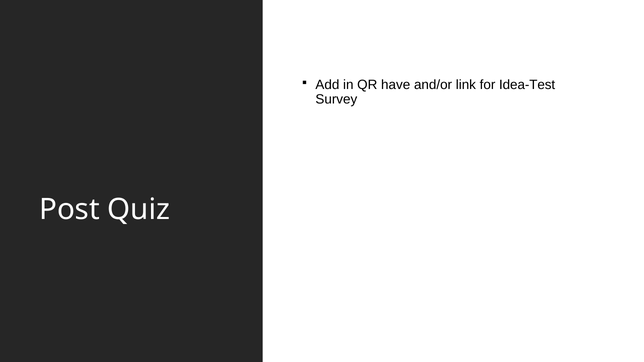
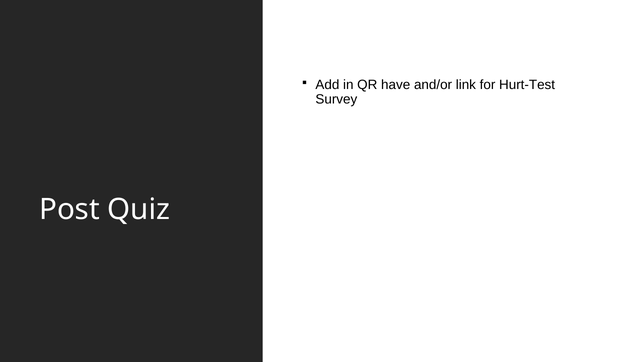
Idea-Test: Idea-Test -> Hurt-Test (527, 85)
